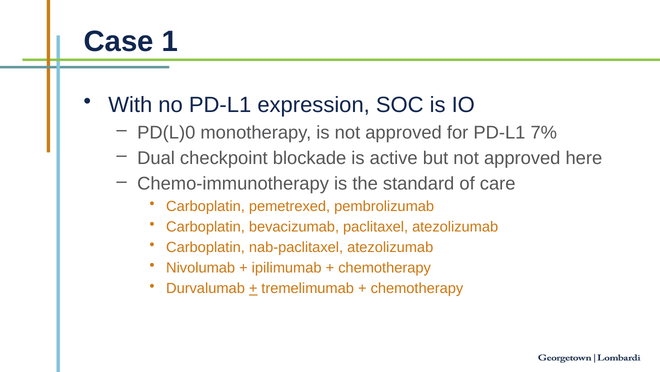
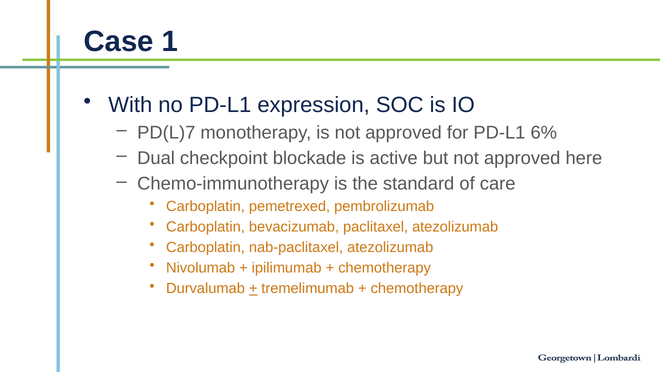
PD(L)0: PD(L)0 -> PD(L)7 (166, 132)
7%: 7% -> 6% (544, 132)
